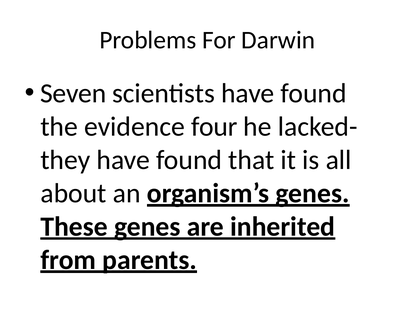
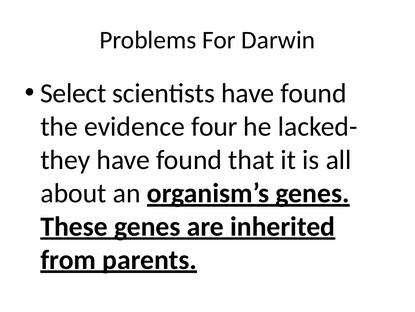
Seven: Seven -> Select (73, 93)
